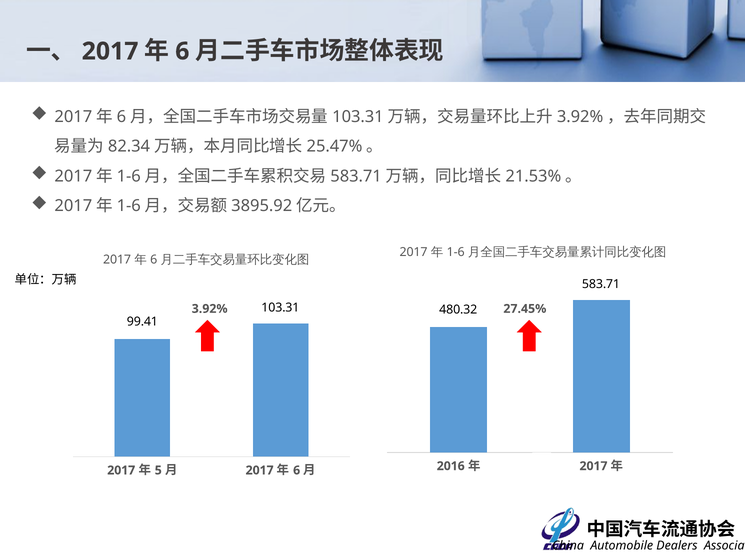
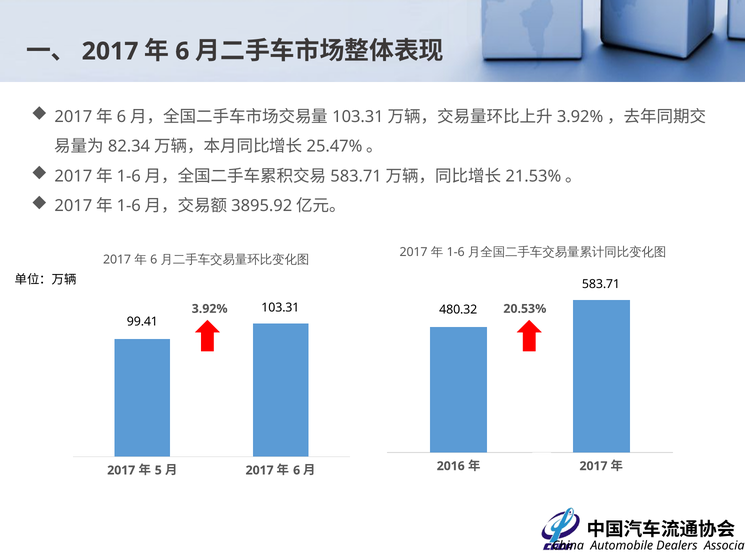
27.45%: 27.45% -> 20.53% (525, 309)
